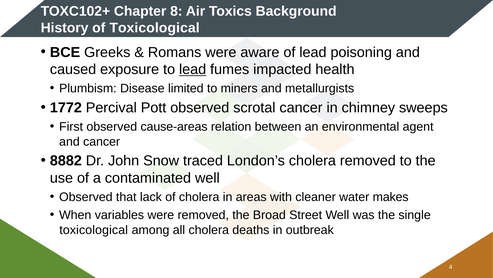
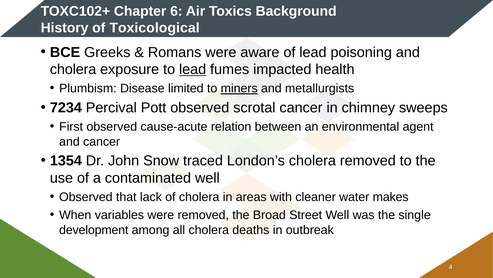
8: 8 -> 6 (176, 11)
caused: caused -> cholera (73, 69)
miners underline: none -> present (239, 88)
1772: 1772 -> 7234 (66, 108)
cause-areas: cause-areas -> cause-acute (174, 126)
8882: 8882 -> 1354 (66, 161)
toxicological: toxicological -> development (94, 229)
